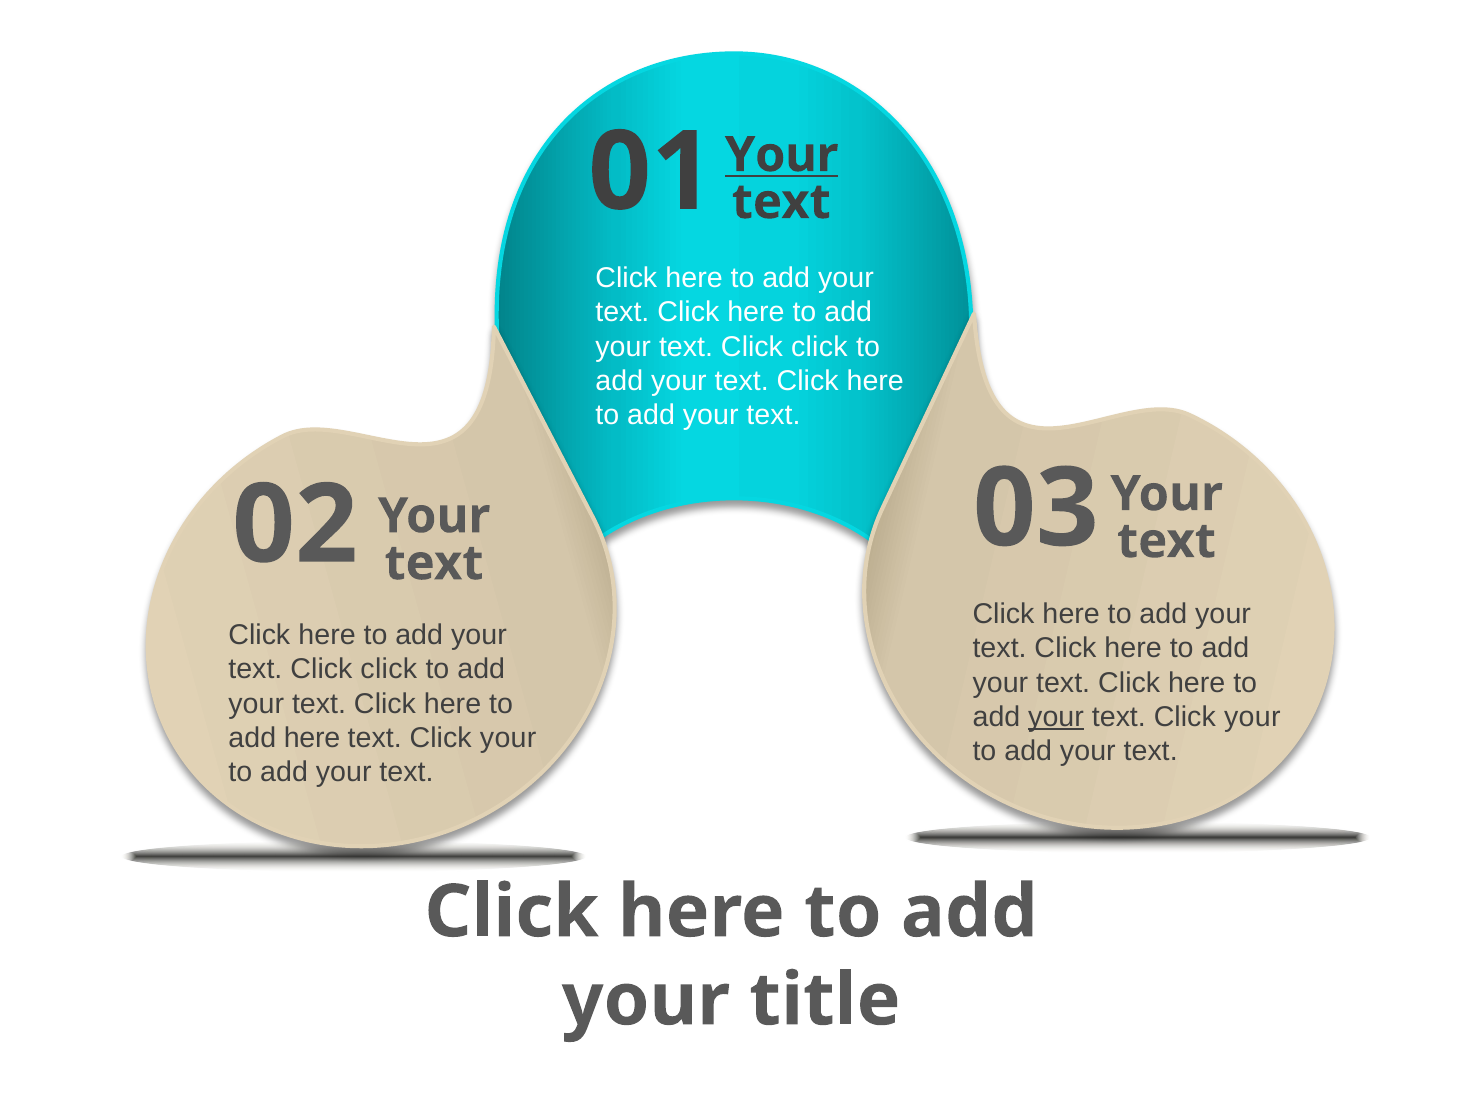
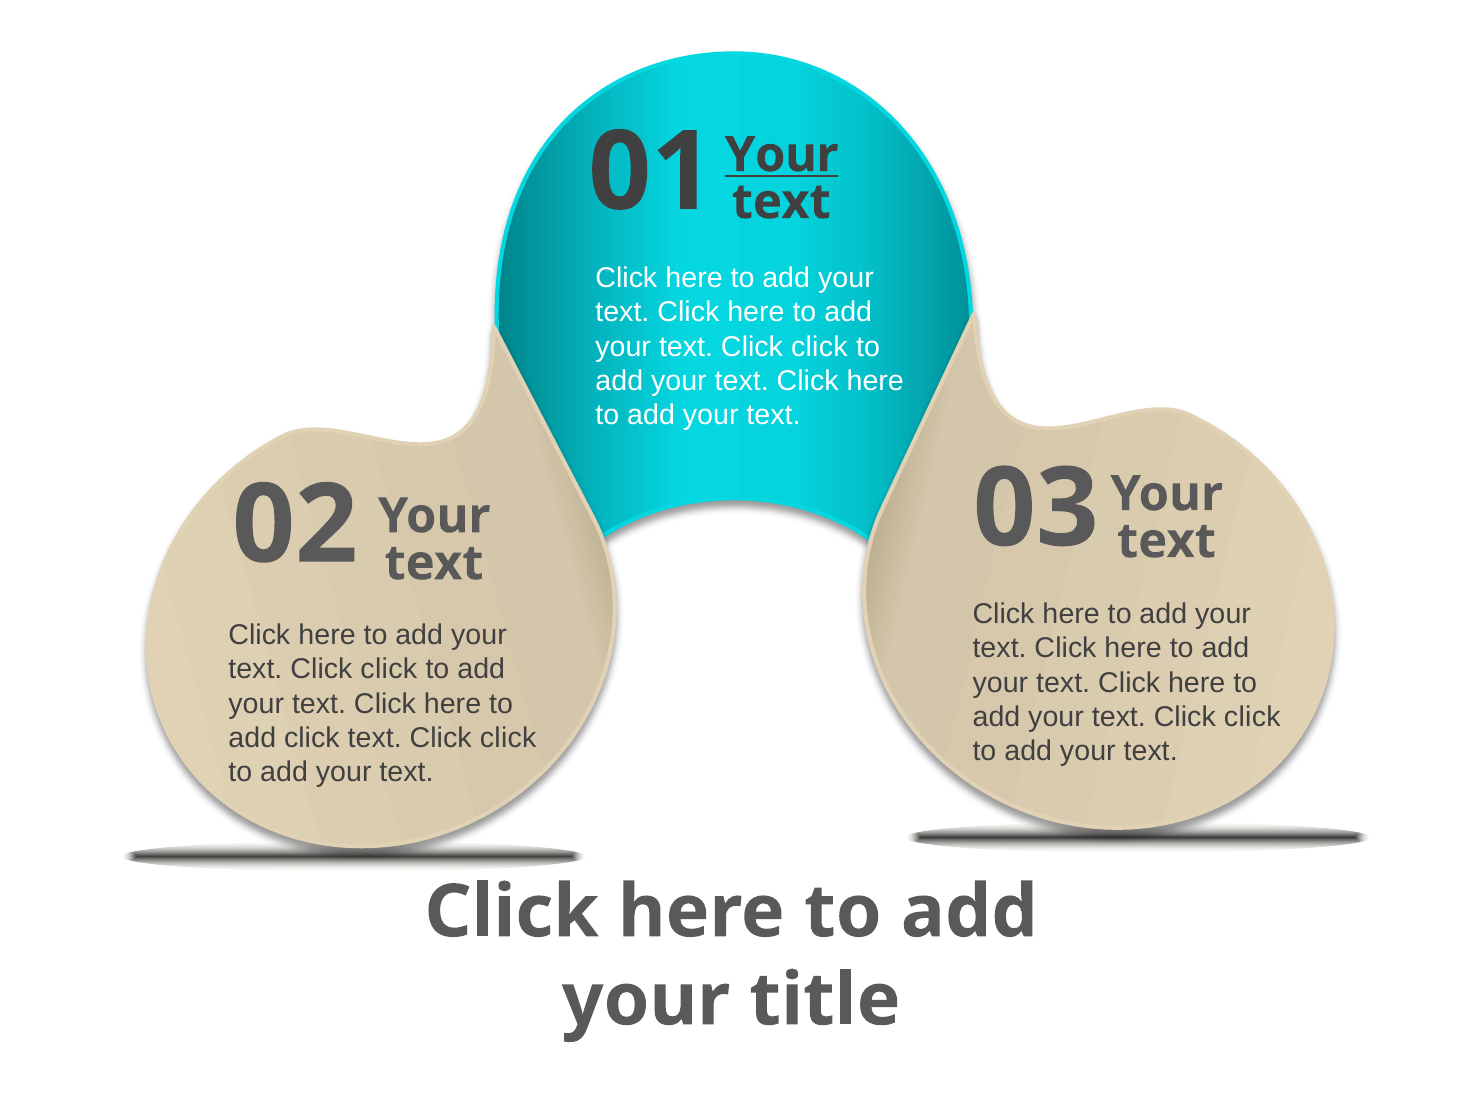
your underline: present -> none (1056, 717)
your: your -> click (1252, 717)
add here: here -> click (312, 738)
your: your -> click (508, 738)
